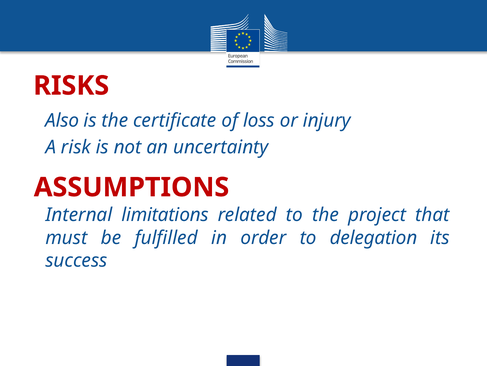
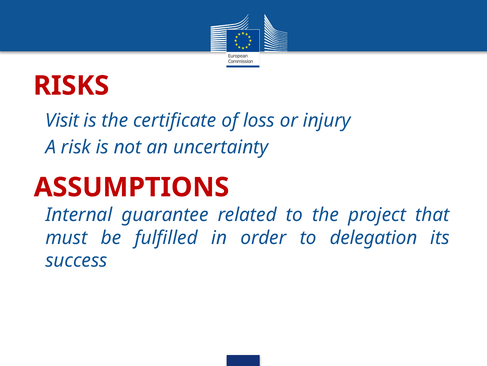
Also: Also -> Visit (62, 120)
limitations: limitations -> guarantee (165, 215)
